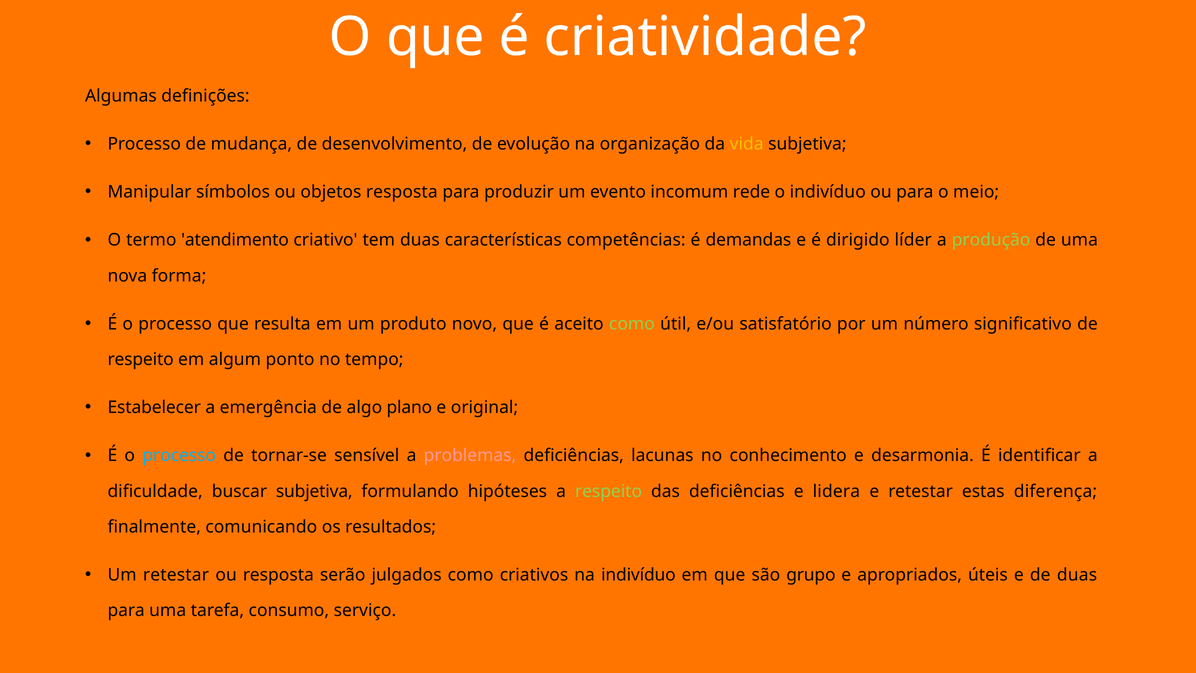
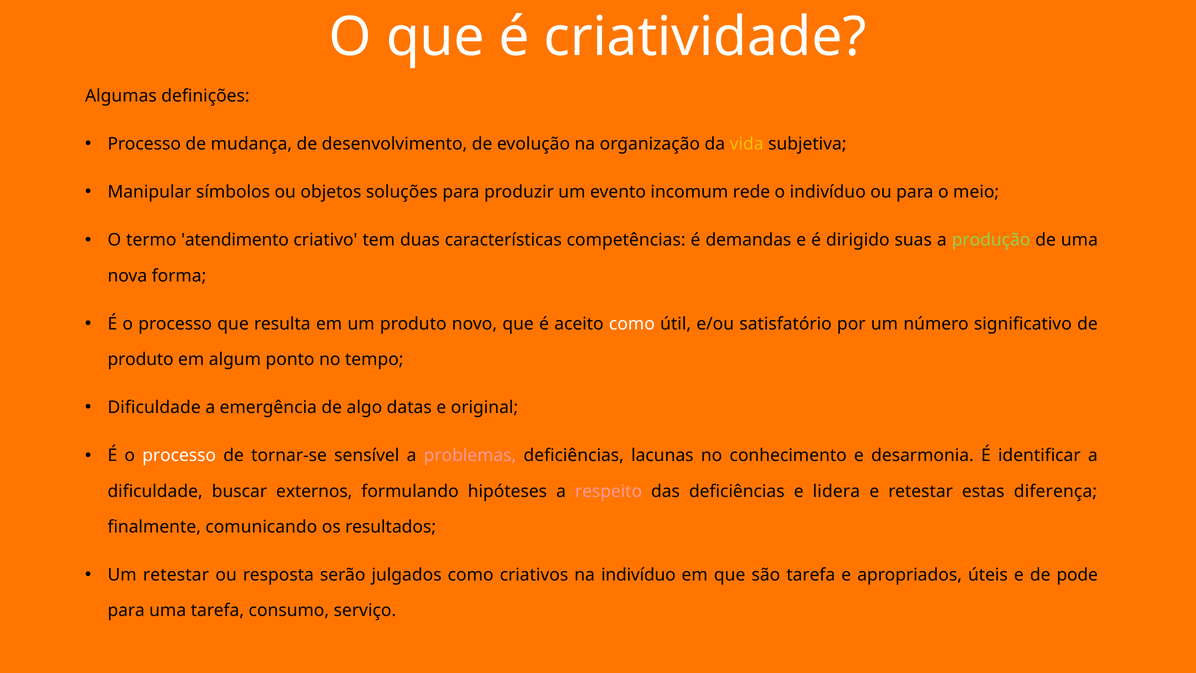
objetos resposta: resposta -> soluções (402, 192)
líder: líder -> suas (913, 240)
como colour: light green -> white (632, 324)
respeito: respeito -> produto (141, 359)
Estabelecer: Estabelecer -> Dificuldade (154, 407)
plano: plano -> datas (409, 407)
processo colour: light blue -> white (179, 456)
buscar subjetiva: subjetiva -> externos (314, 491)
respeito colour: light green -> pink (609, 491)
são grupo: grupo -> tarefa (811, 575)
de duas: duas -> pode (1077, 575)
